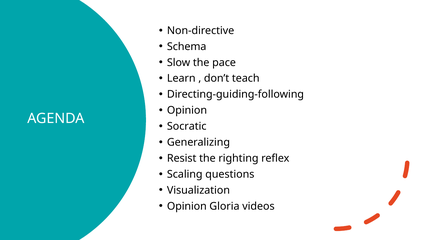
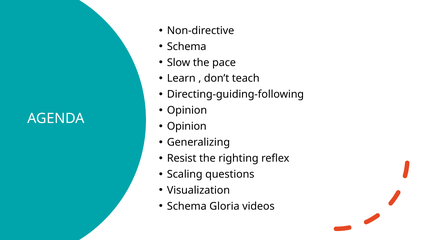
Socratic: Socratic -> Opinion (187, 126)
Opinion: Opinion -> Schema (187, 206)
